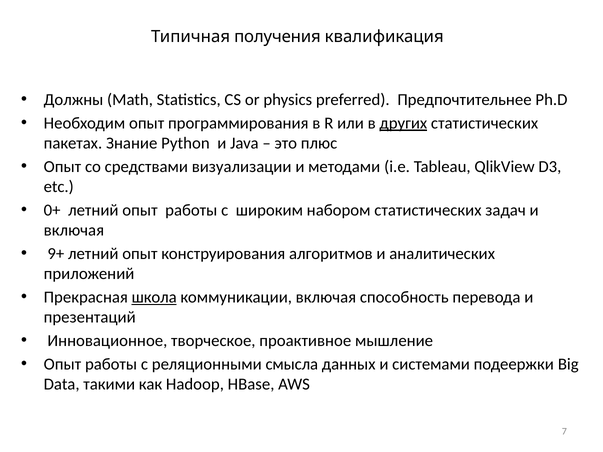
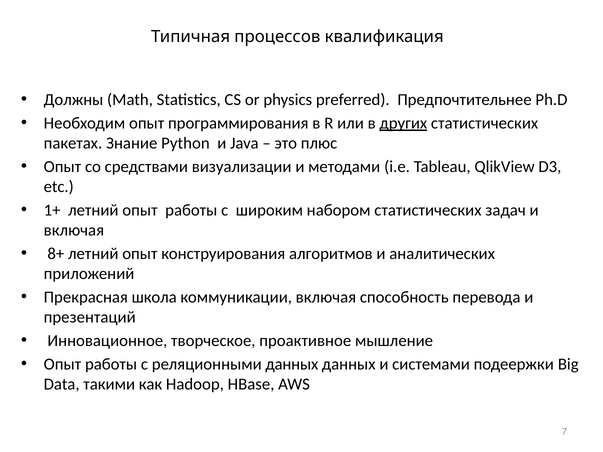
получения: получения -> процессов (277, 37)
0+: 0+ -> 1+ (52, 210)
9+: 9+ -> 8+ (56, 254)
школа underline: present -> none (154, 297)
реляционными смысла: смысла -> данных (292, 364)
